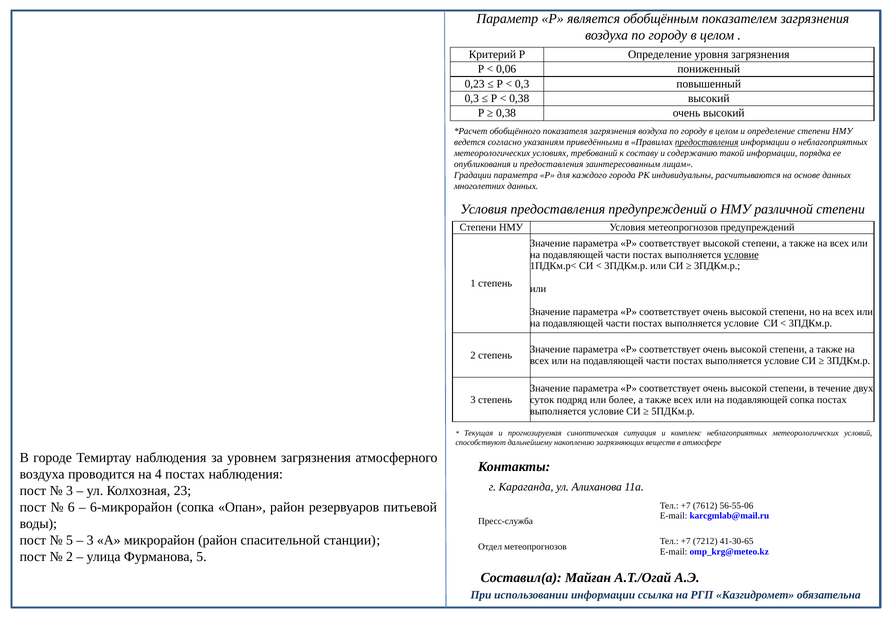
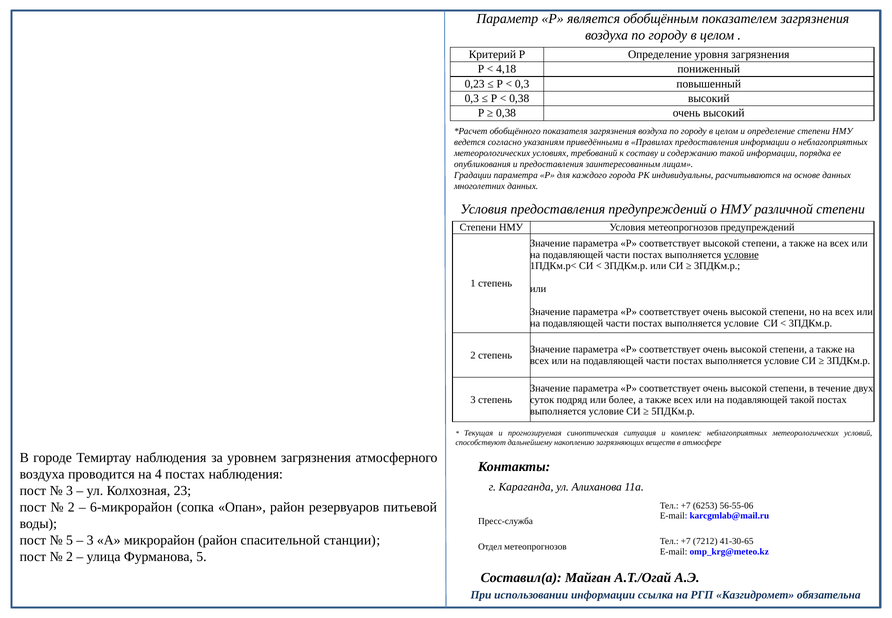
0,06: 0,06 -> 4,18 (506, 69)
предоставления underline: present -> none (707, 142)
подавляющей сопка: сопка -> такой (802, 399)
6: 6 -> 2 (71, 507)
7612: 7612 -> 6253 (705, 505)
